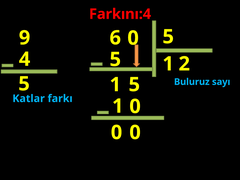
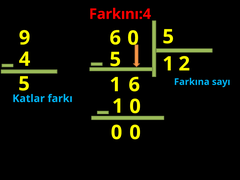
Buluruz: Buluruz -> Farkına (192, 82)
1 5: 5 -> 6 (134, 85)
